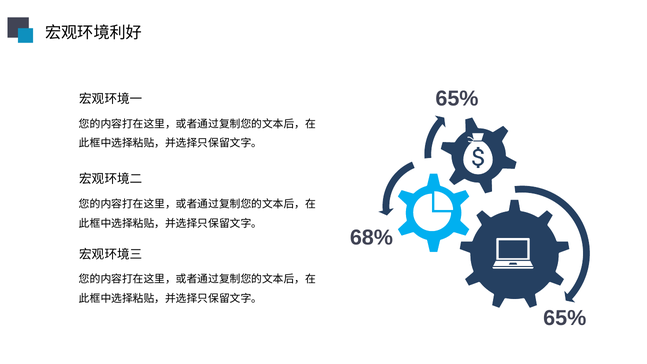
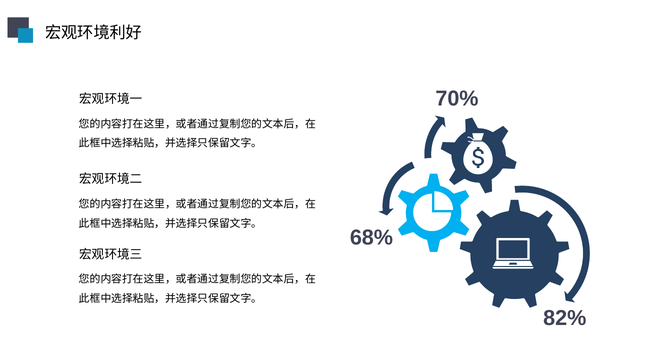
65%: 65% -> 70% (457, 98)
65%: 65% -> 82% (565, 318)
